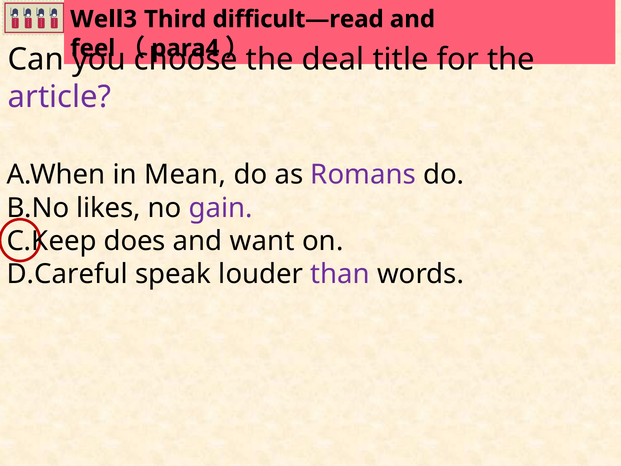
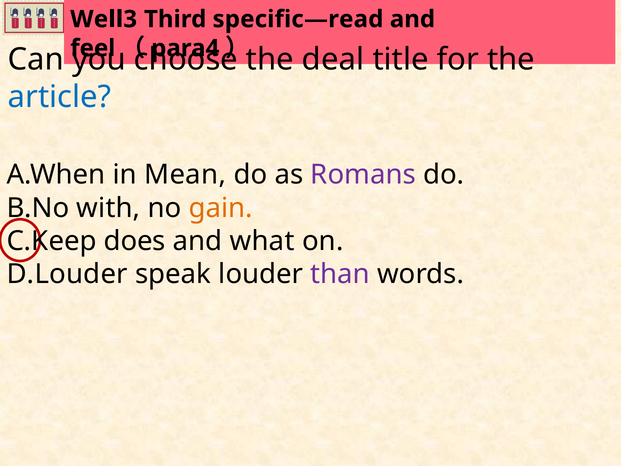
difficult—read: difficult—read -> specific—read (298, 19)
article colour: purple -> blue (60, 97)
likes: likes -> with (108, 208)
gain colour: purple -> orange (221, 208)
want: want -> what (262, 241)
D.Careful: D.Careful -> D.Louder (67, 274)
